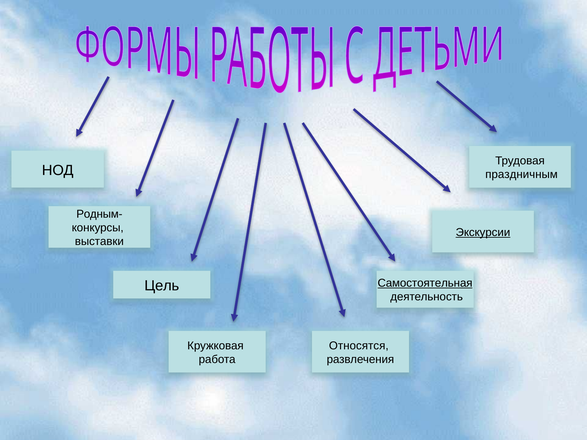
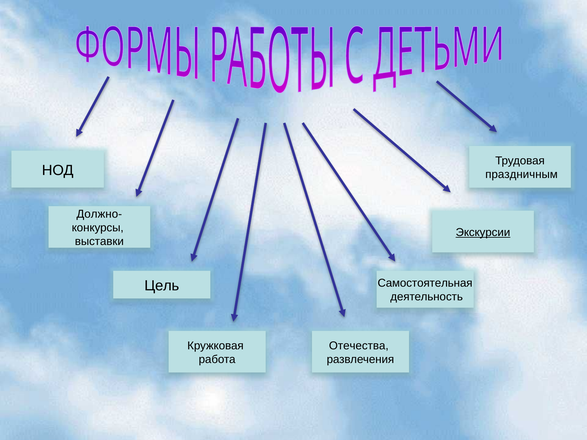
Родным-: Родным- -> Должно- (99, 214)
Самостоятельная underline: present -> none (425, 283)
Относятся: Относятся -> Отечества (359, 346)
